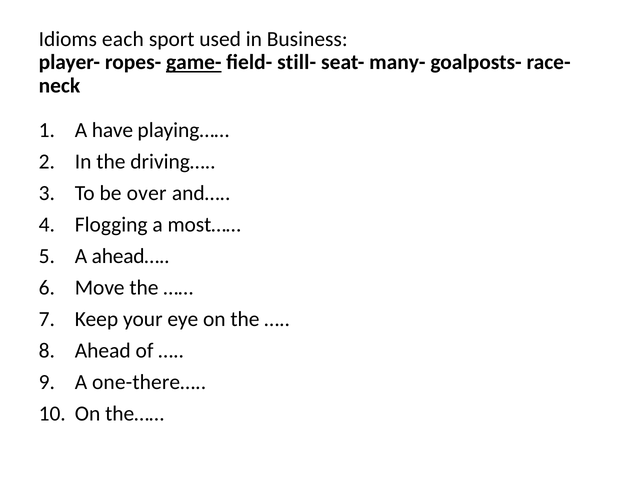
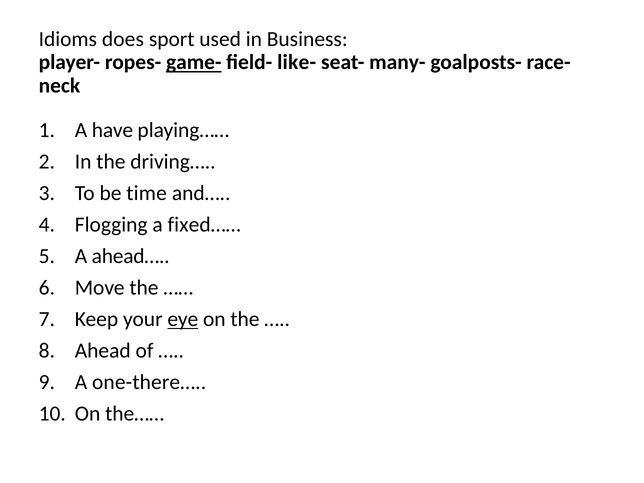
each: each -> does (123, 39)
still-: still- -> like- (297, 62)
over: over -> time (147, 193)
most……: most…… -> fixed…… (204, 225)
eye underline: none -> present (183, 319)
